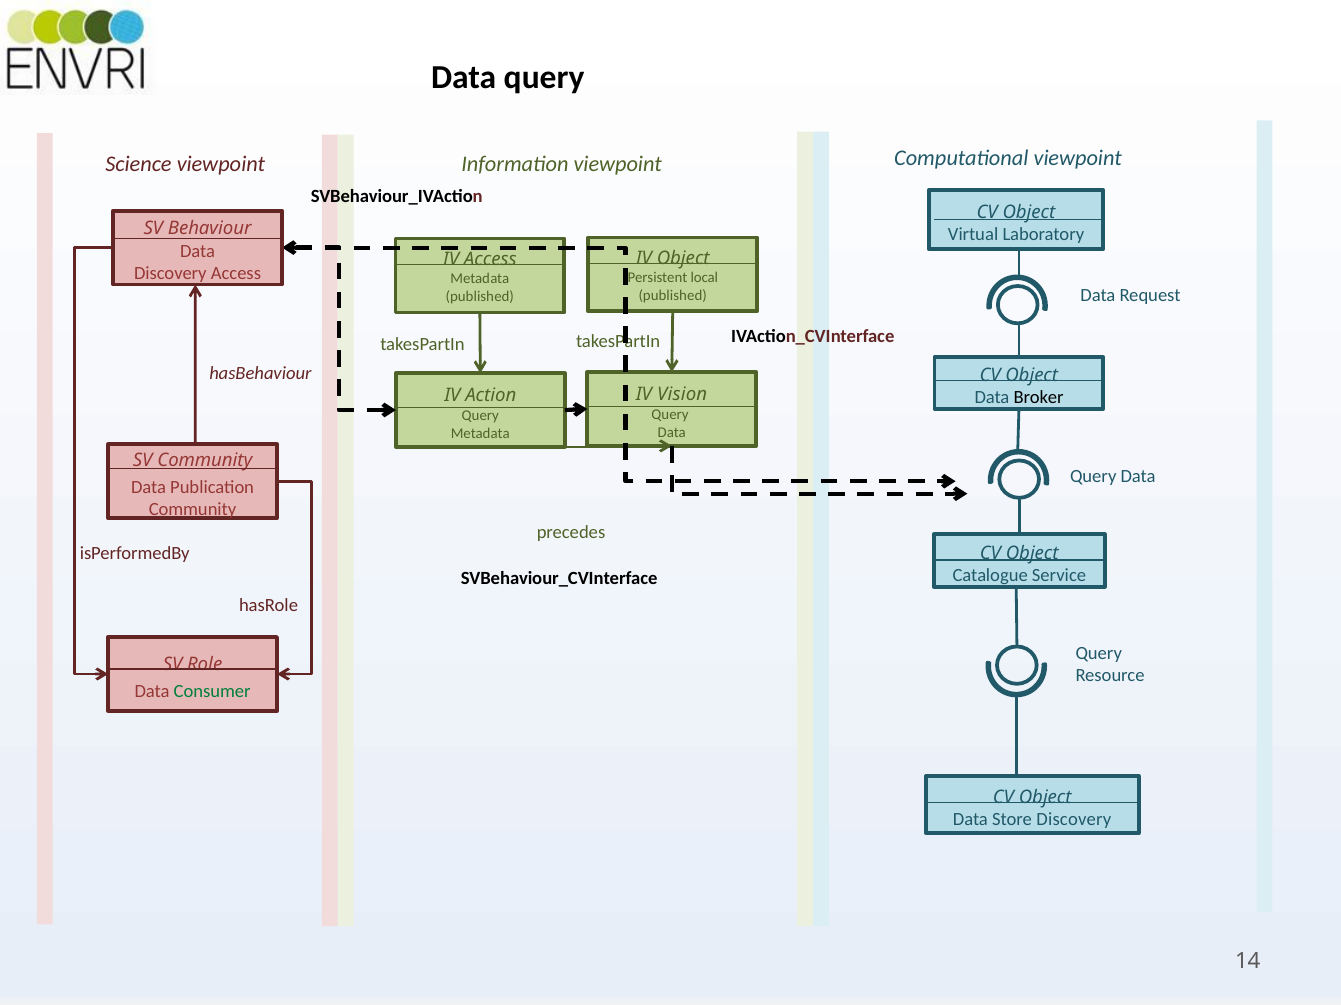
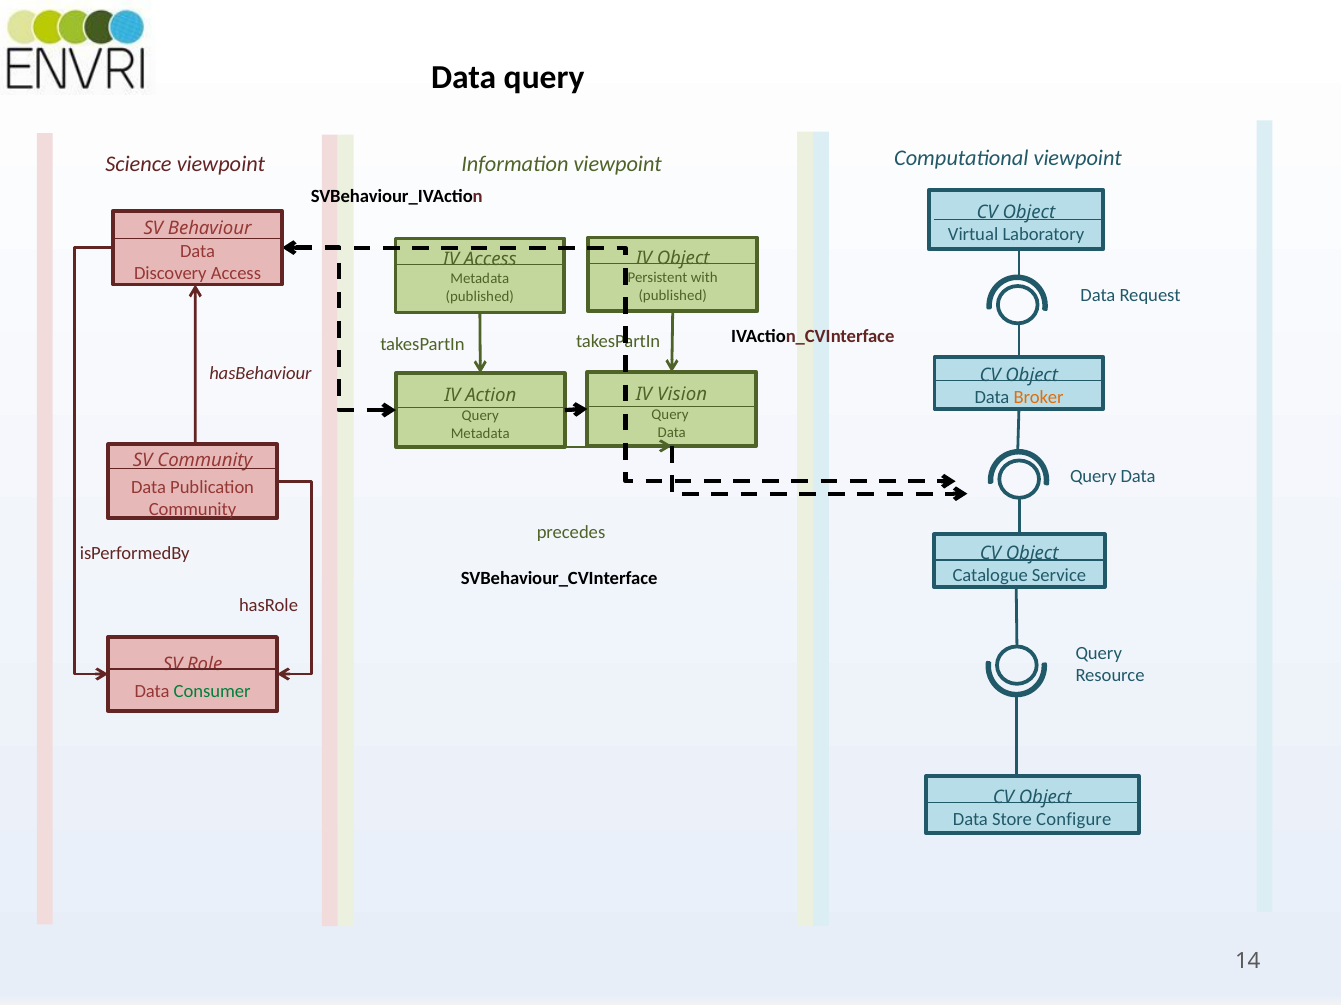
local: local -> with (704, 278)
Broker colour: black -> orange (1039, 398)
Store Discovery: Discovery -> Configure (1074, 820)
